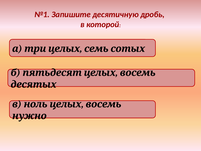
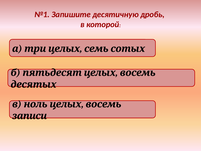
нужно: нужно -> записи (30, 116)
